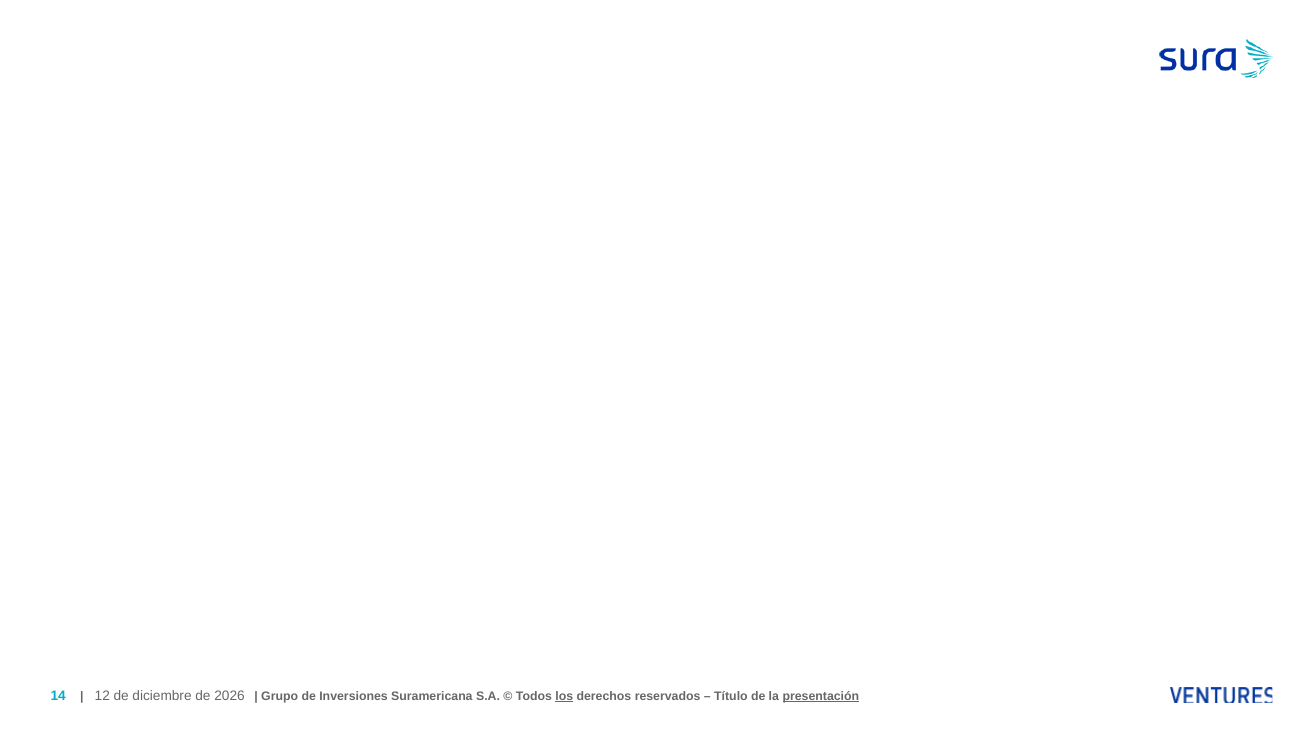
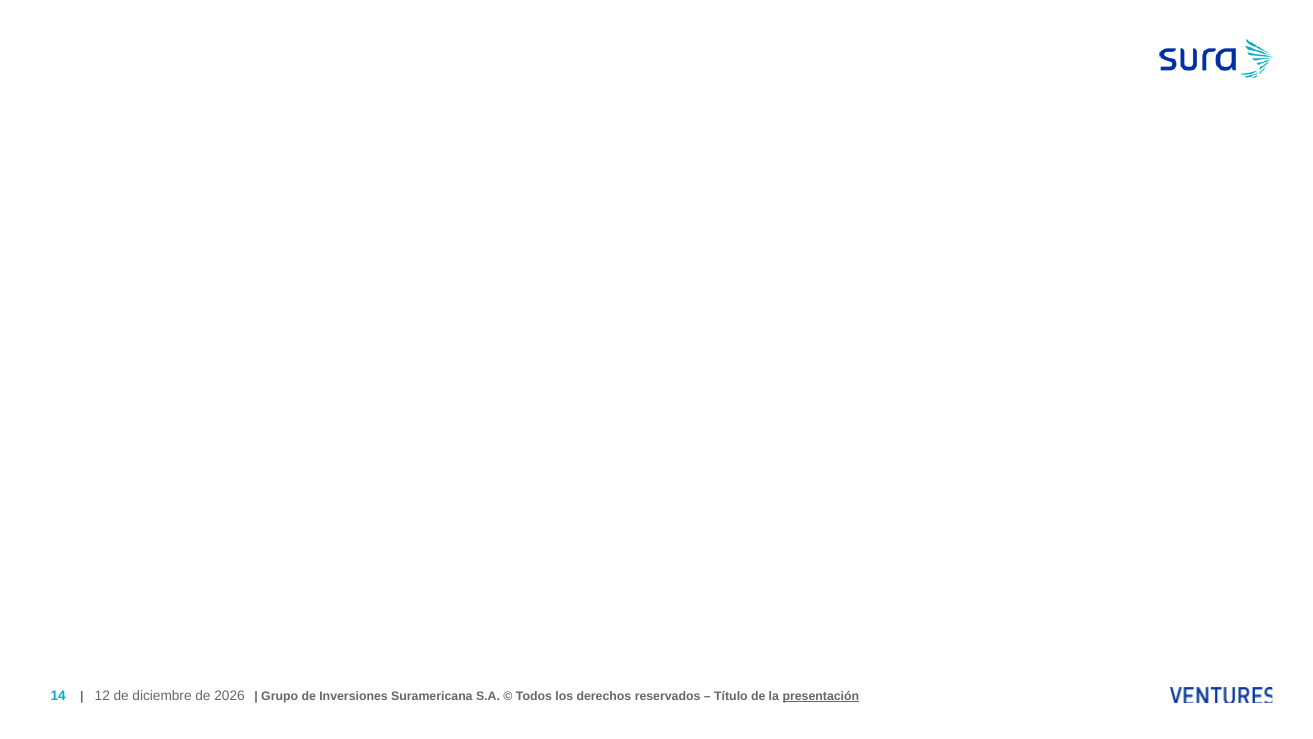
los underline: present -> none (564, 696)
